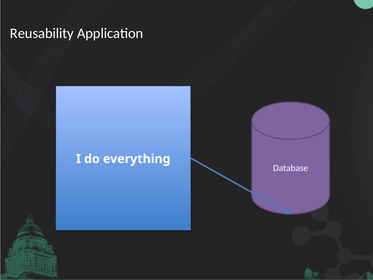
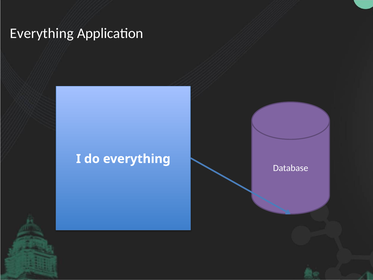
Reusability: Reusability -> Everything (42, 33)
